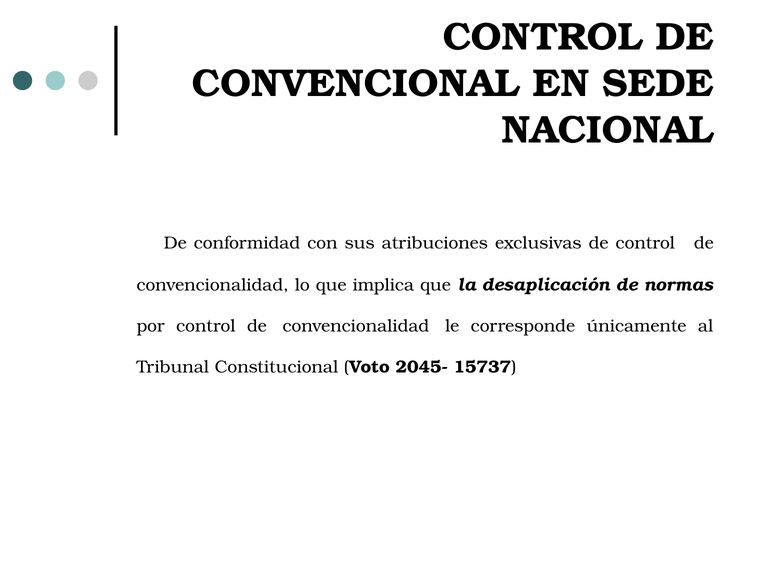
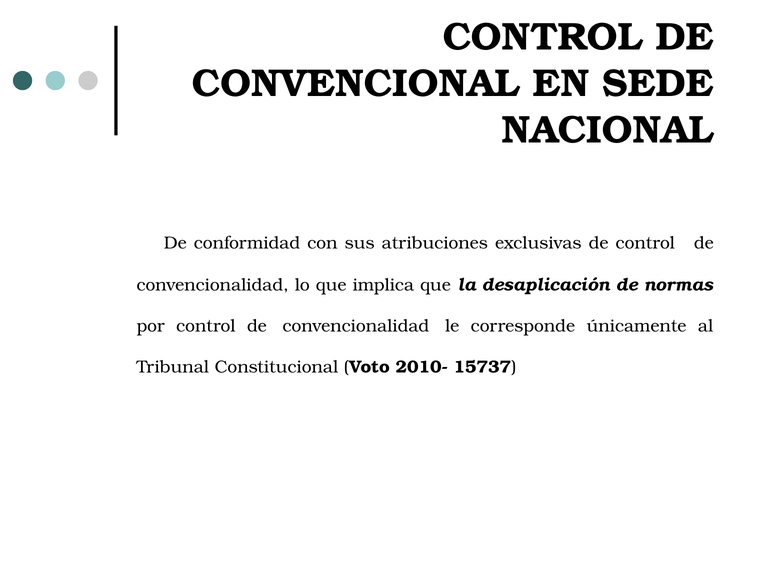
2045-: 2045- -> 2010- (422, 367)
